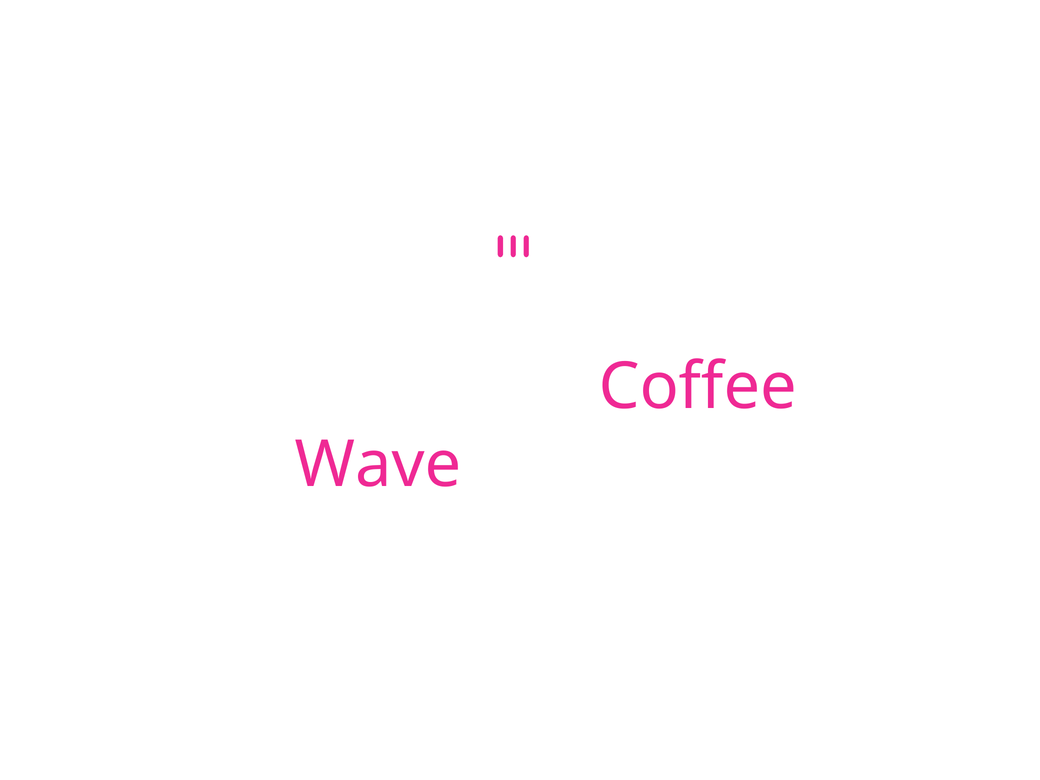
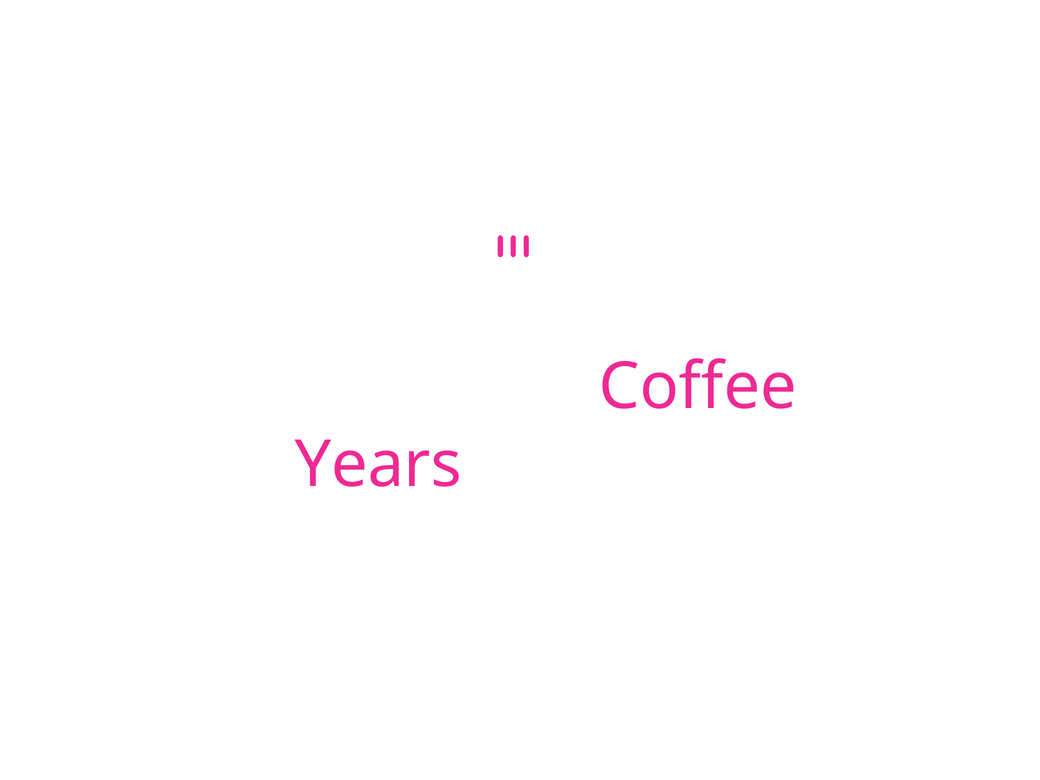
And Wave: Wave -> Years (378, 465)
